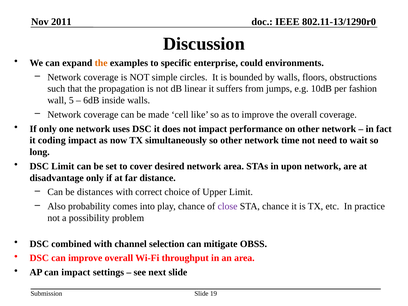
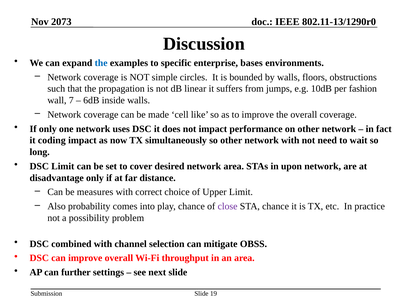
2011: 2011 -> 2073 (61, 22)
the colour: orange -> blue (101, 63)
could: could -> bases (252, 63)
5: 5 -> 7 (71, 100)
network time: time -> with (290, 140)
distances: distances -> measures (95, 192)
can impact: impact -> further (76, 272)
